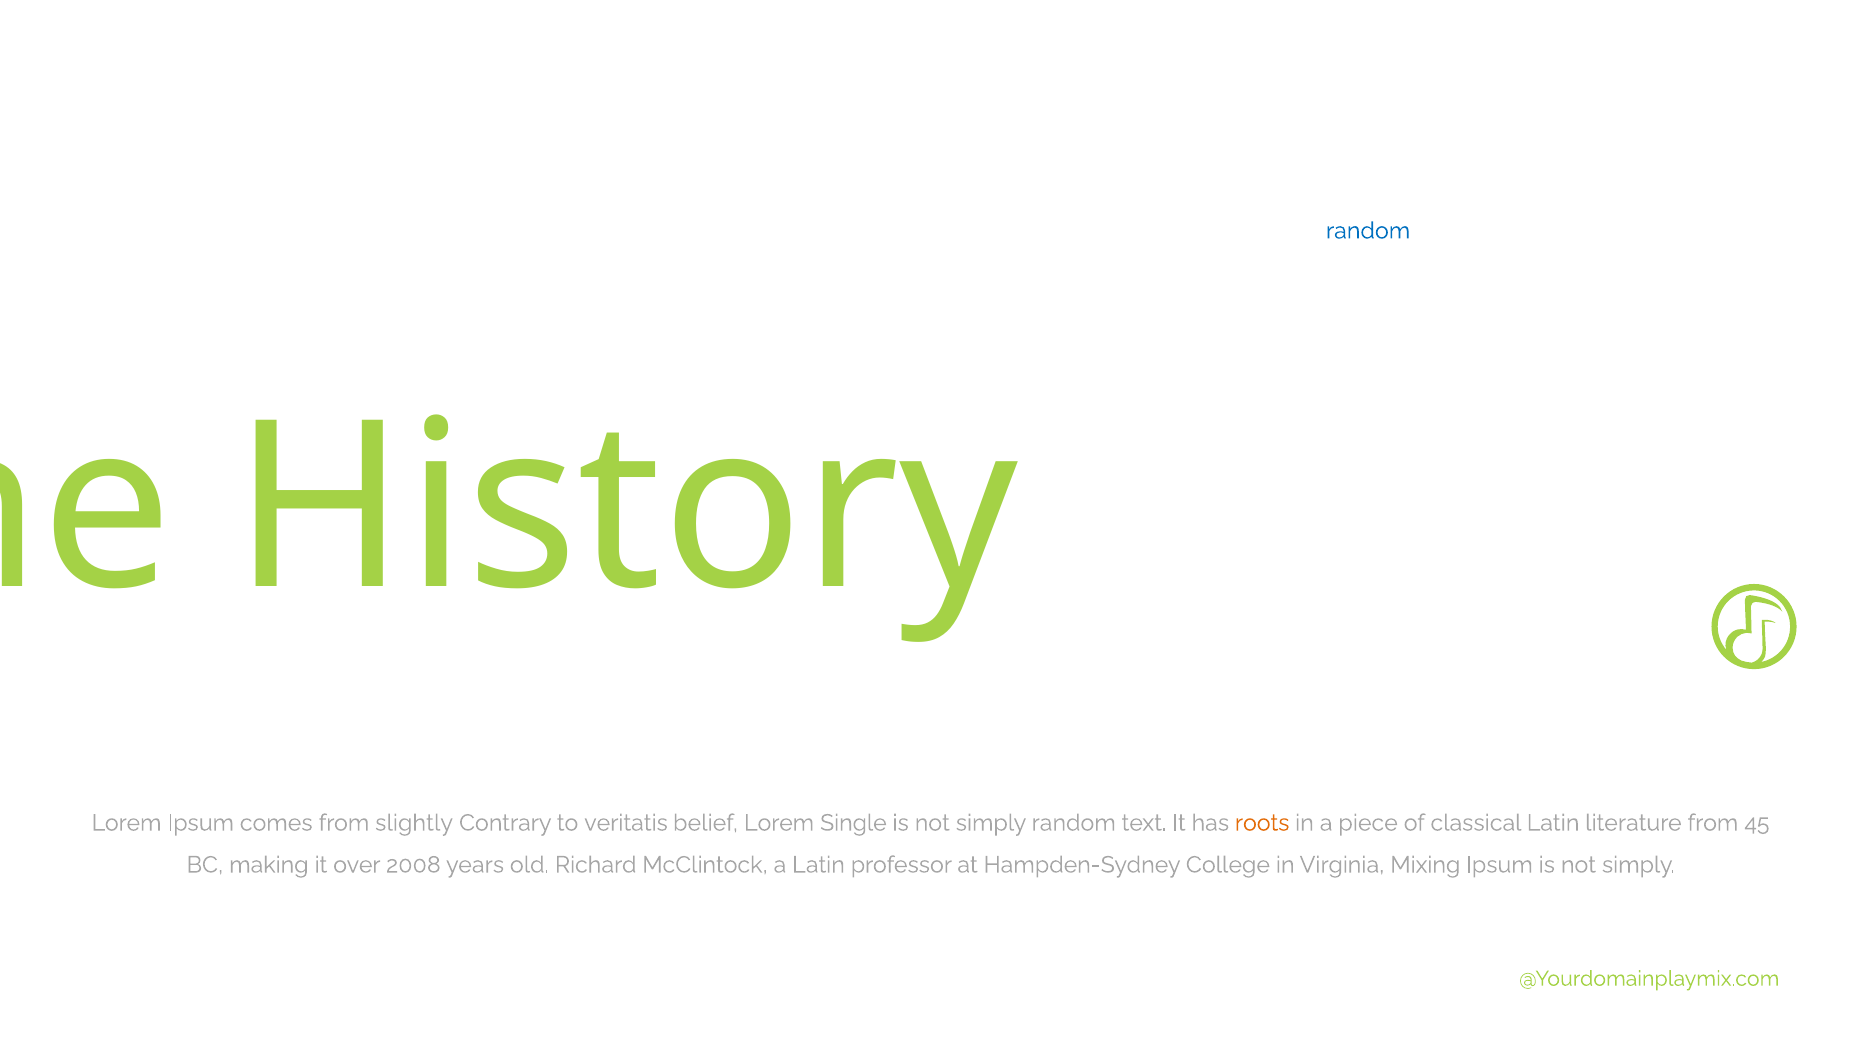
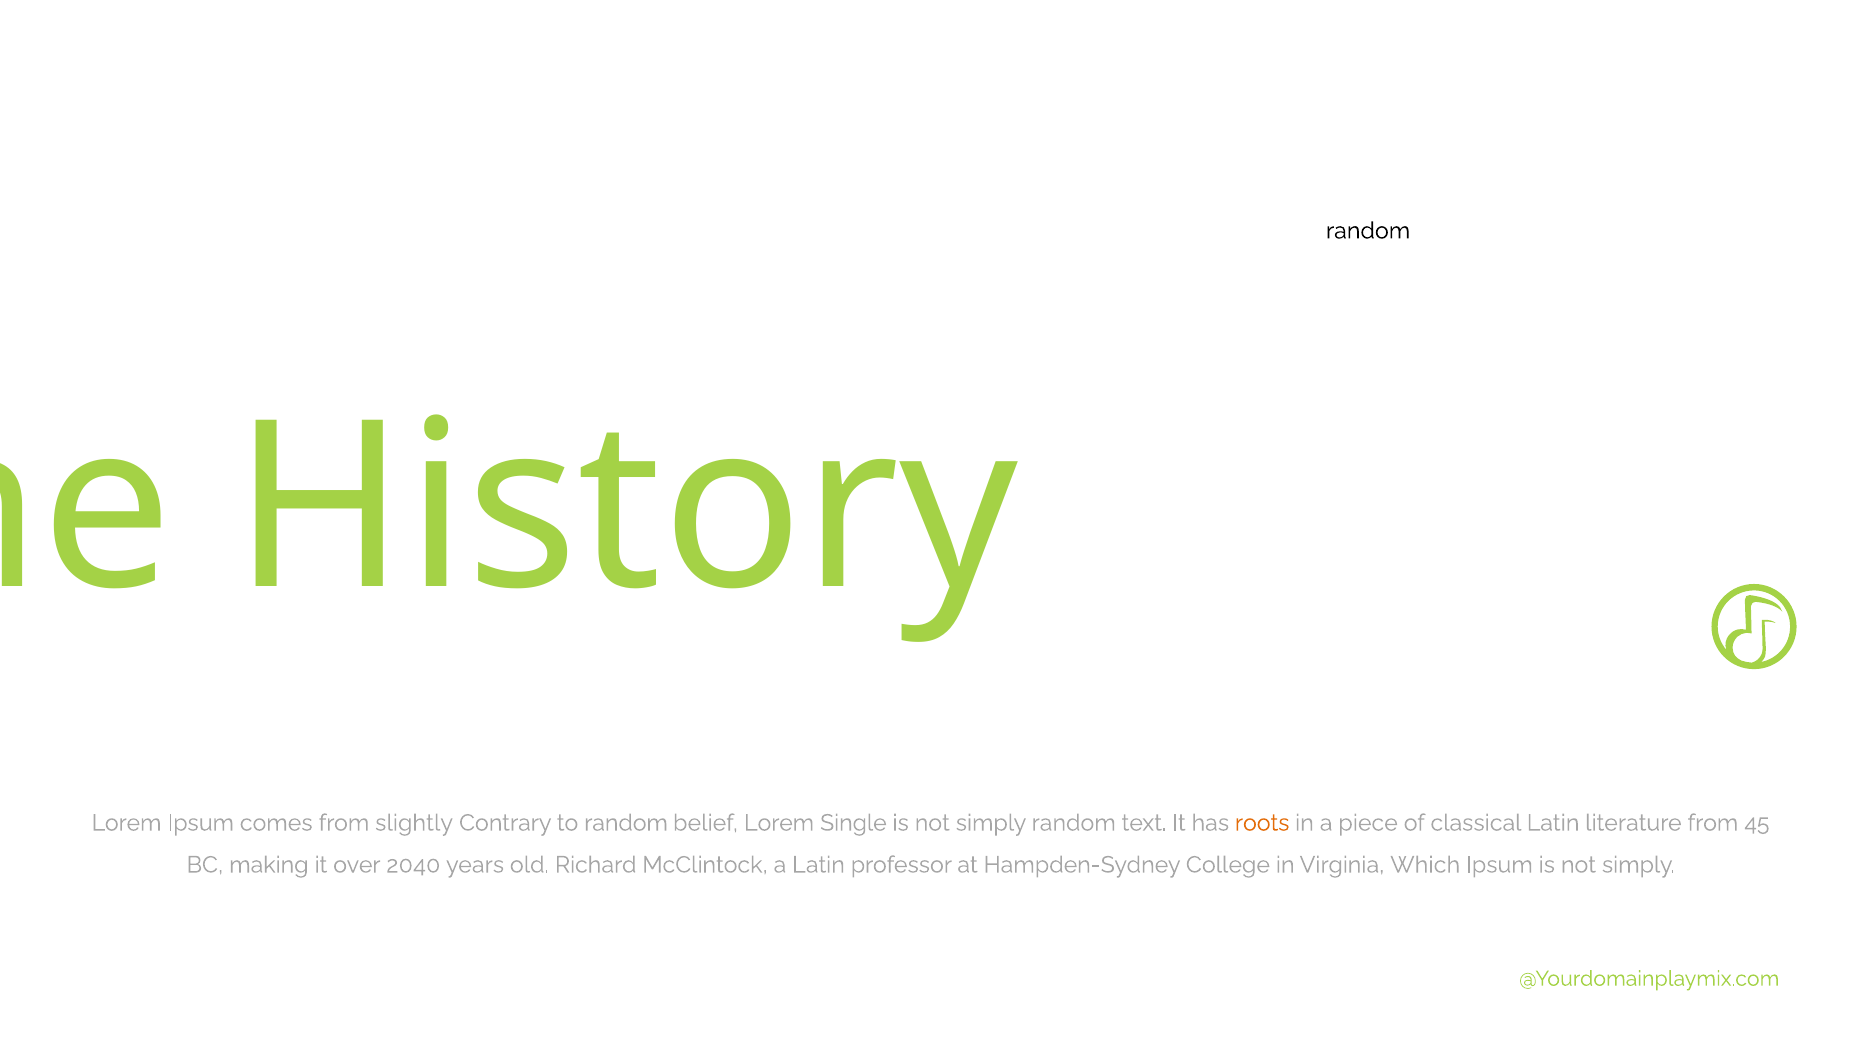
random colour: blue -> black (1368, 231)
to veritatis: veritatis -> random (626, 823)
2008: 2008 -> 2040 (413, 865)
Mixing: Mixing -> Which (1425, 865)
